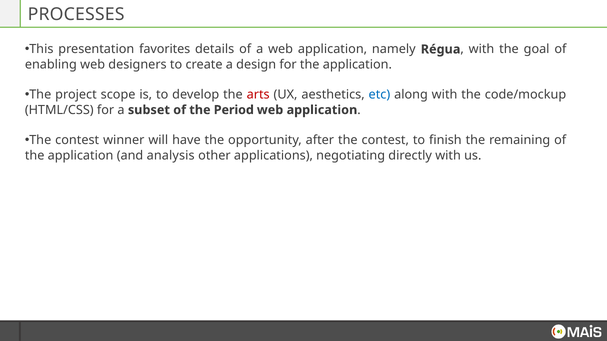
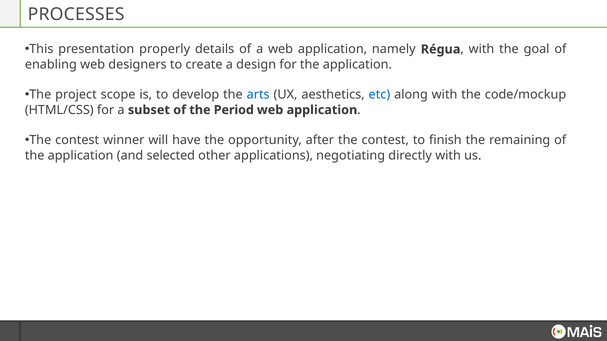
favorites: favorites -> properly (165, 49)
arts colour: red -> blue (258, 95)
analysis: analysis -> selected (171, 156)
